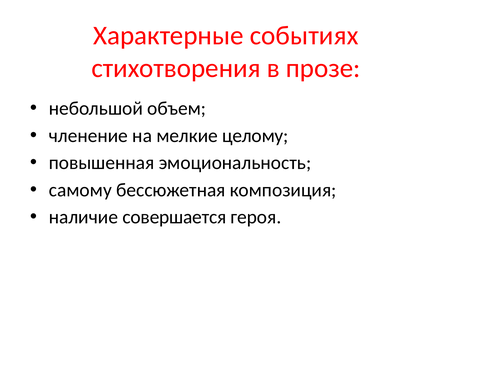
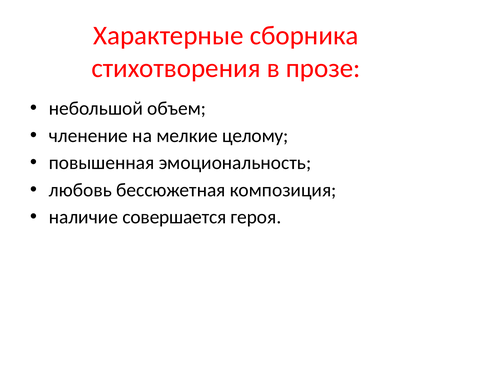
событиях: событиях -> сборника (304, 36)
самому: самому -> любовь (80, 190)
